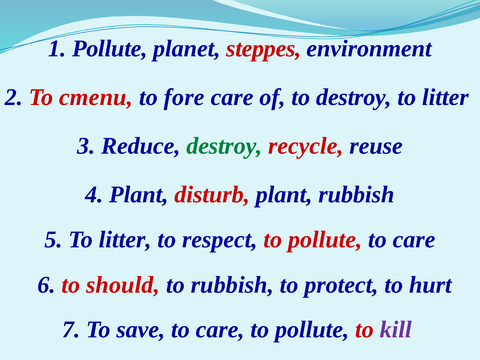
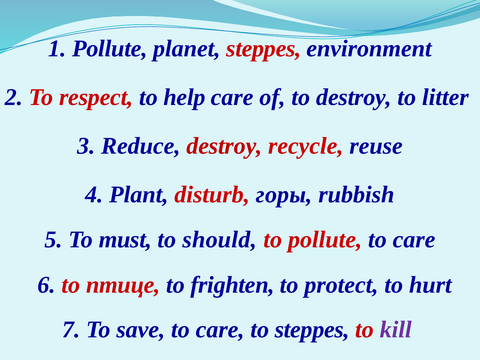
степи: степи -> respect (96, 97)
fore: fore -> help (184, 97)
destroy colour: green -> red (224, 146)
disturb plant: plant -> горы (284, 195)
5 To litter: litter -> must (125, 240)
respect: respect -> should (220, 240)
should: should -> птице (123, 285)
to rubbish: rubbish -> frighten (232, 285)
pollute: pollute -> steppes (312, 330)
